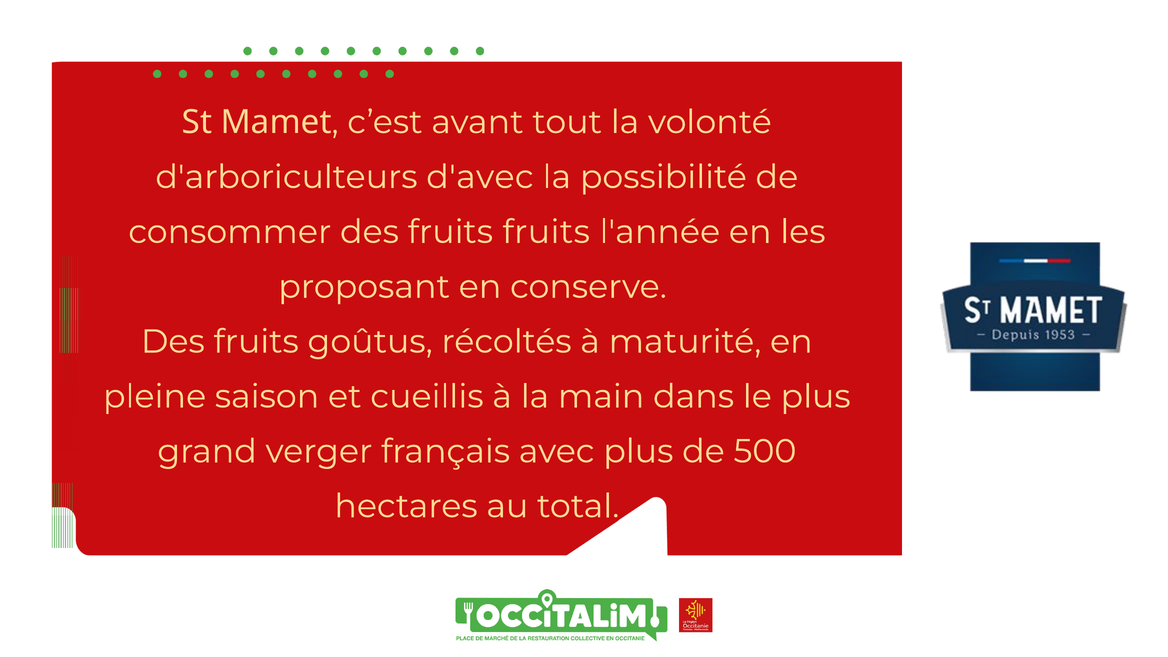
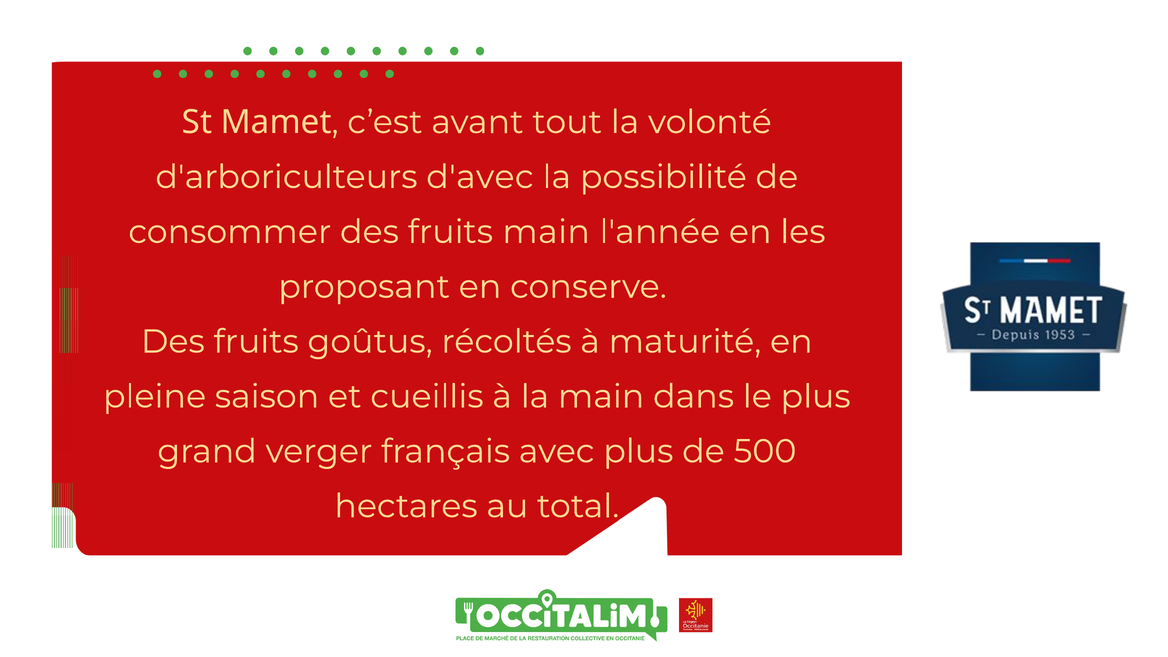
fruits fruits: fruits -> main (546, 232)
